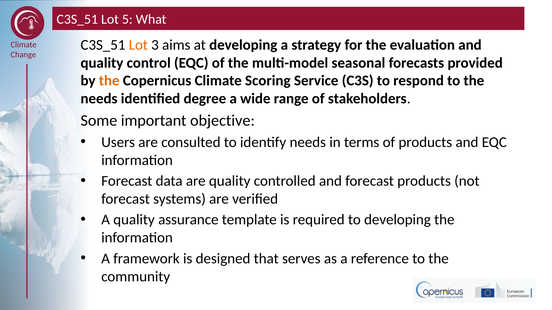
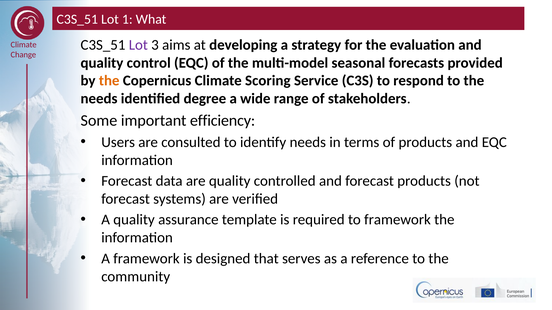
5: 5 -> 1 (127, 19)
Lot colour: orange -> purple (138, 45)
objective: objective -> efficiency (223, 121)
to developing: developing -> framework (397, 220)
